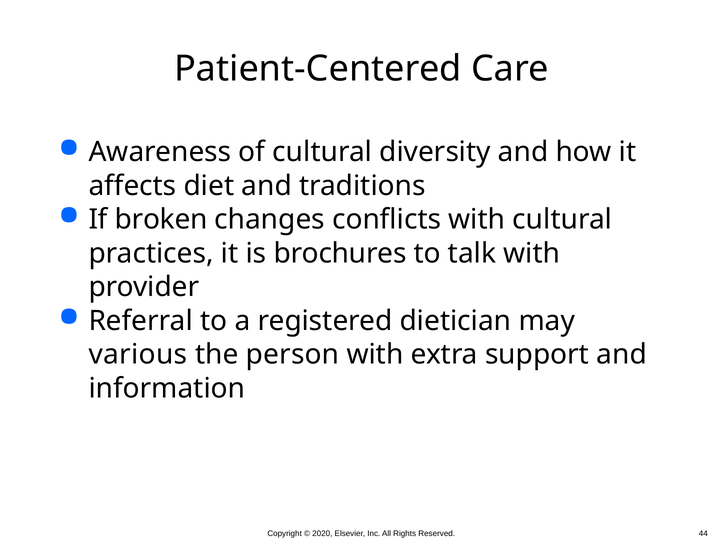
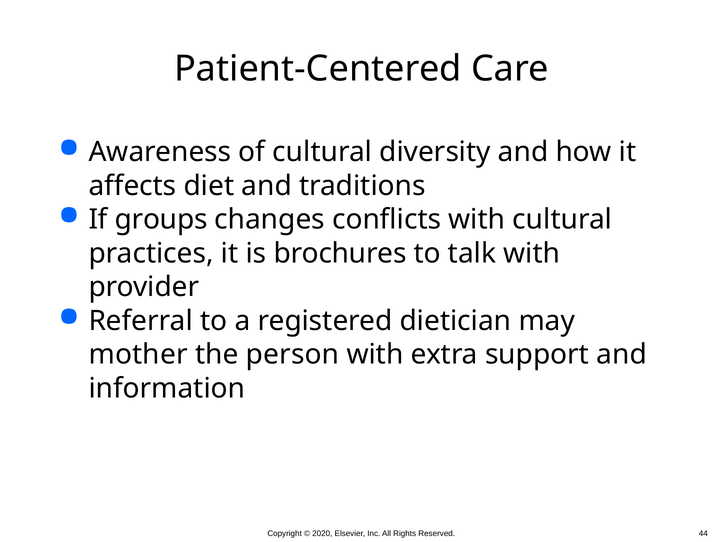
broken: broken -> groups (161, 220)
various: various -> mother (138, 355)
